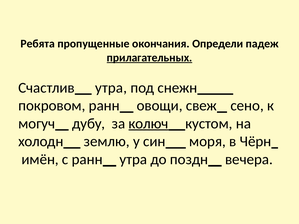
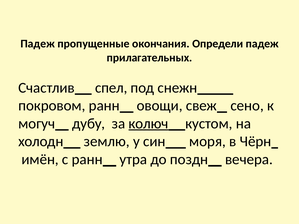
Ребята: Ребята -> Падеж (38, 44)
прилагательных underline: present -> none (150, 58)
Счастлив утра: утра -> спел (111, 88)
